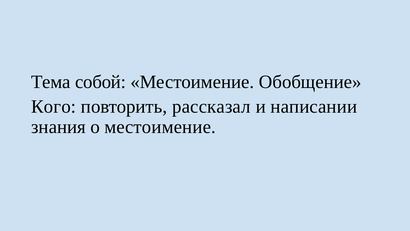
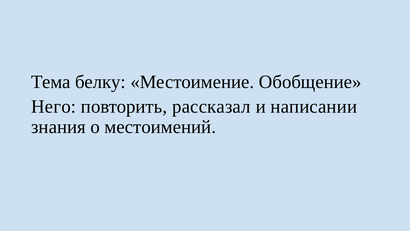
собой: собой -> белку (100, 82)
Кого: Кого -> Него (54, 106)
о местоимение: местоимение -> местоимений (160, 127)
